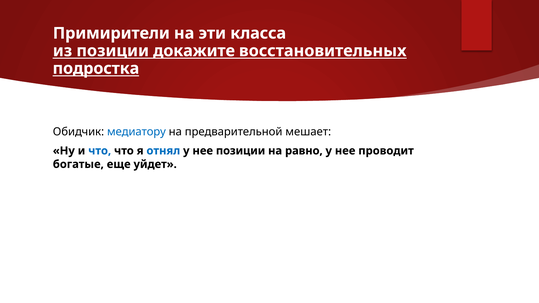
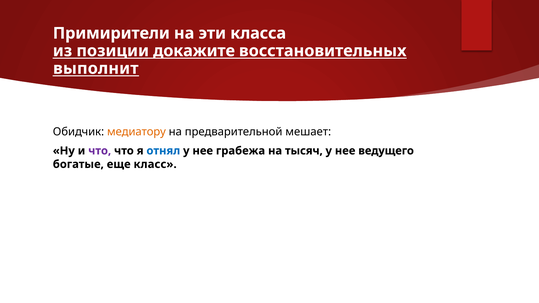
подростка: подростка -> выполнит (96, 68)
медиатору colour: blue -> orange (136, 132)
что colour: blue -> purple (100, 151)
нее позиции: позиции -> грабежа (241, 151)
равно: равно -> тысяч (304, 151)
проводит: проводит -> ведущего (386, 151)
уйдет: уйдет -> класс (155, 164)
